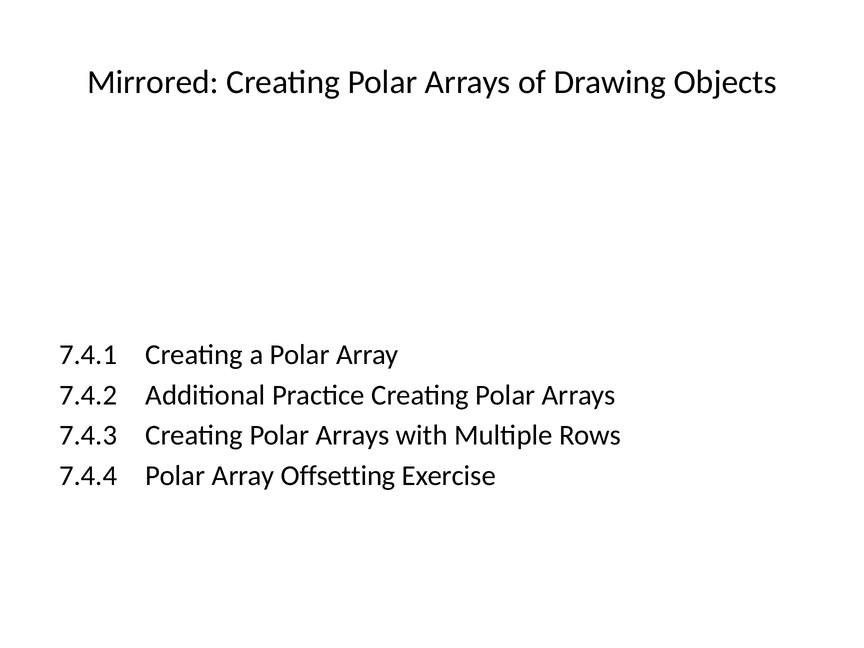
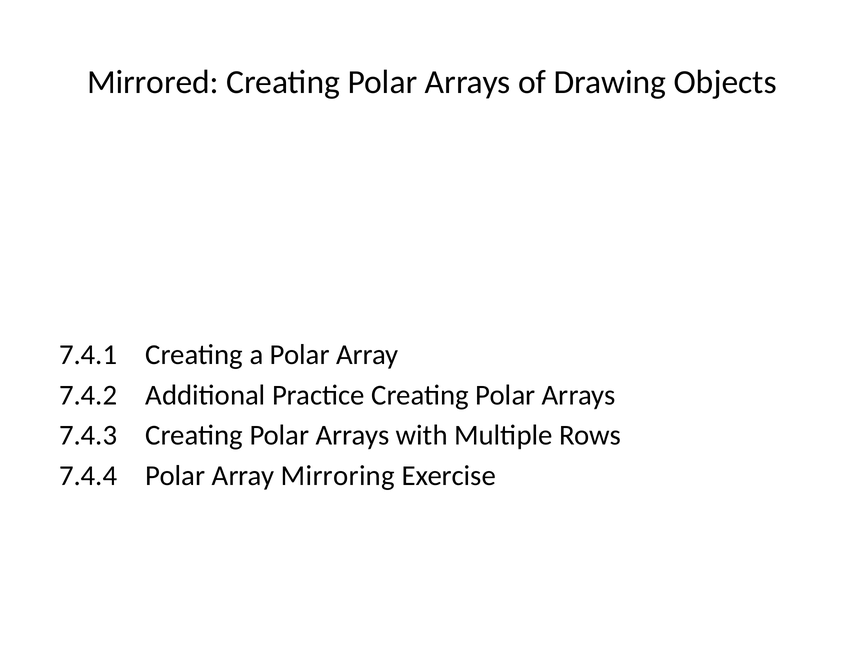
Offsetting: Offsetting -> Mirroring (338, 476)
